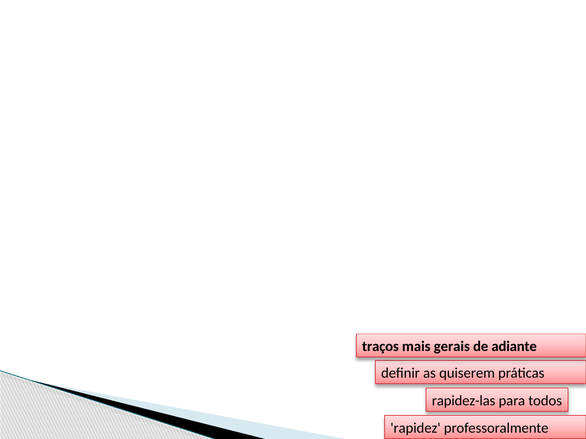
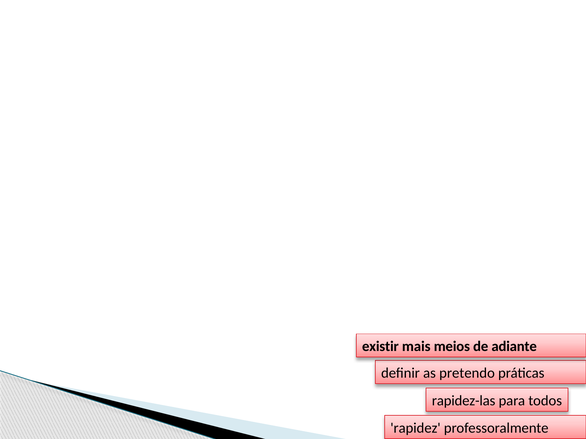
traços: traços -> existir (380, 347)
gerais: gerais -> meios (452, 347)
quiserem: quiserem -> pretendo (467, 374)
